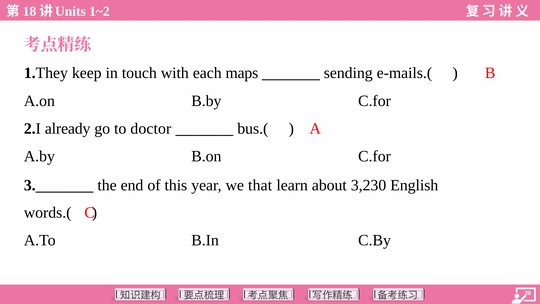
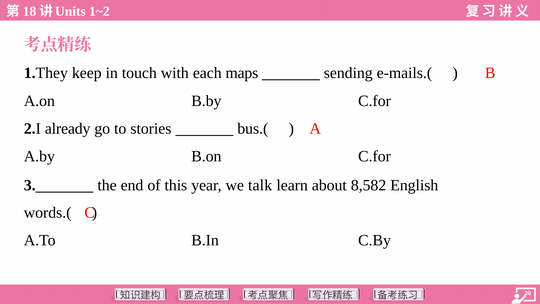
doctor: doctor -> stories (151, 128)
that: that -> talk (260, 185)
3,230: 3,230 -> 8,582 (369, 185)
